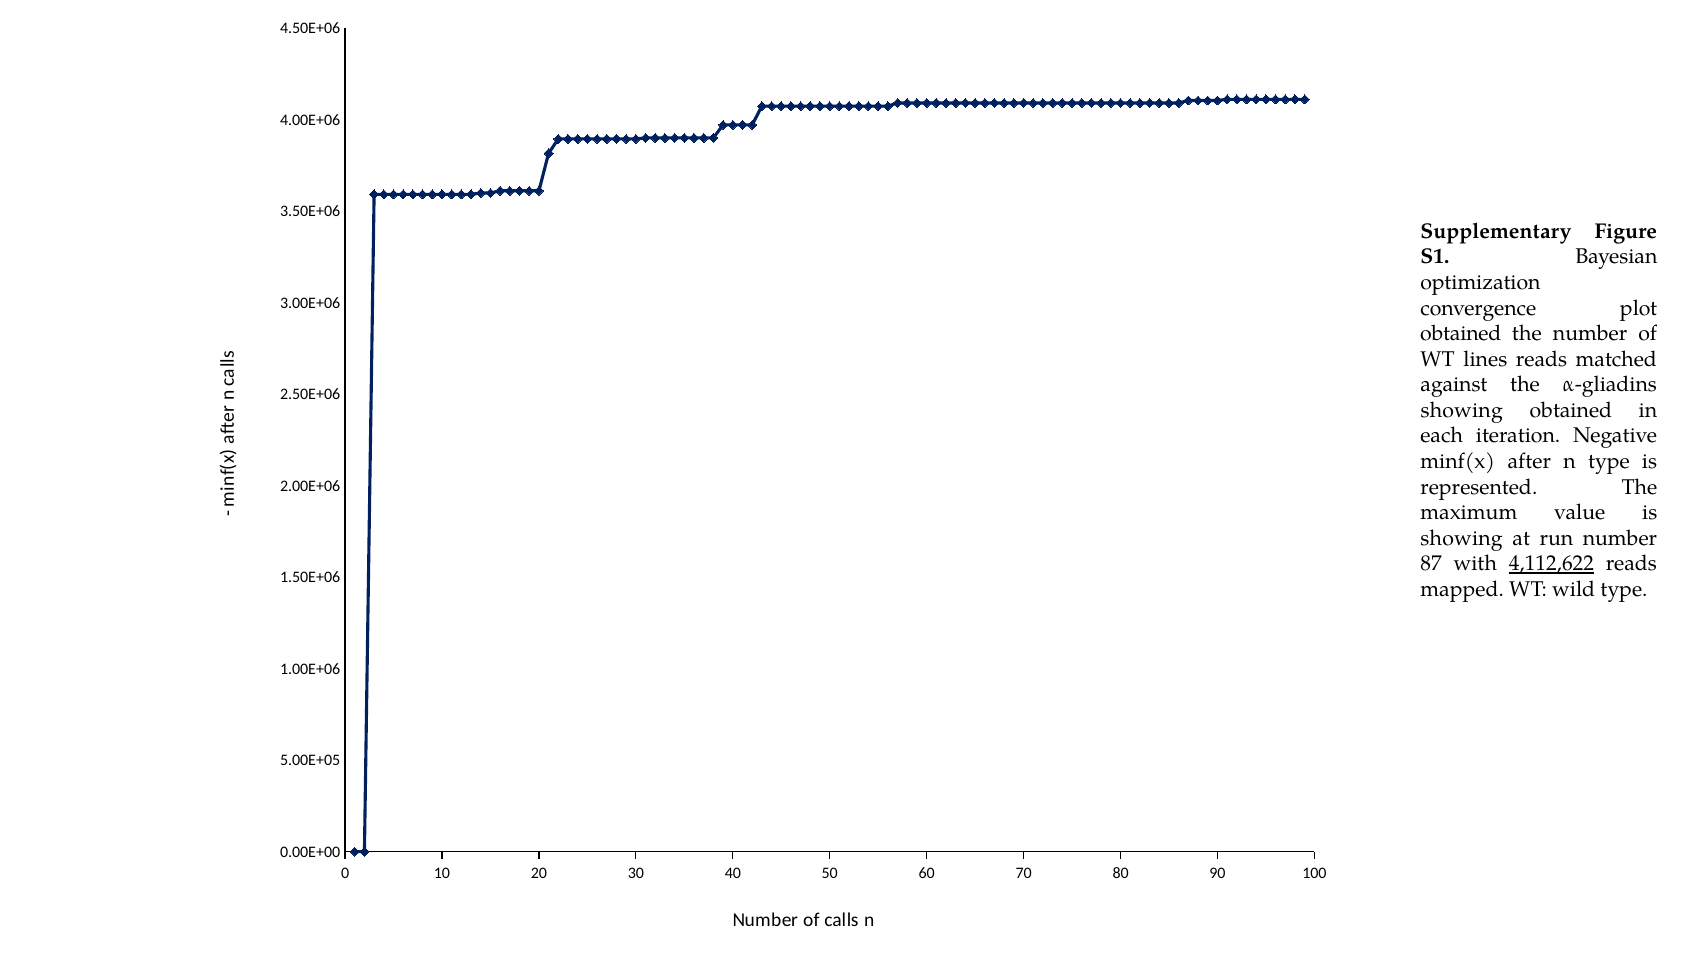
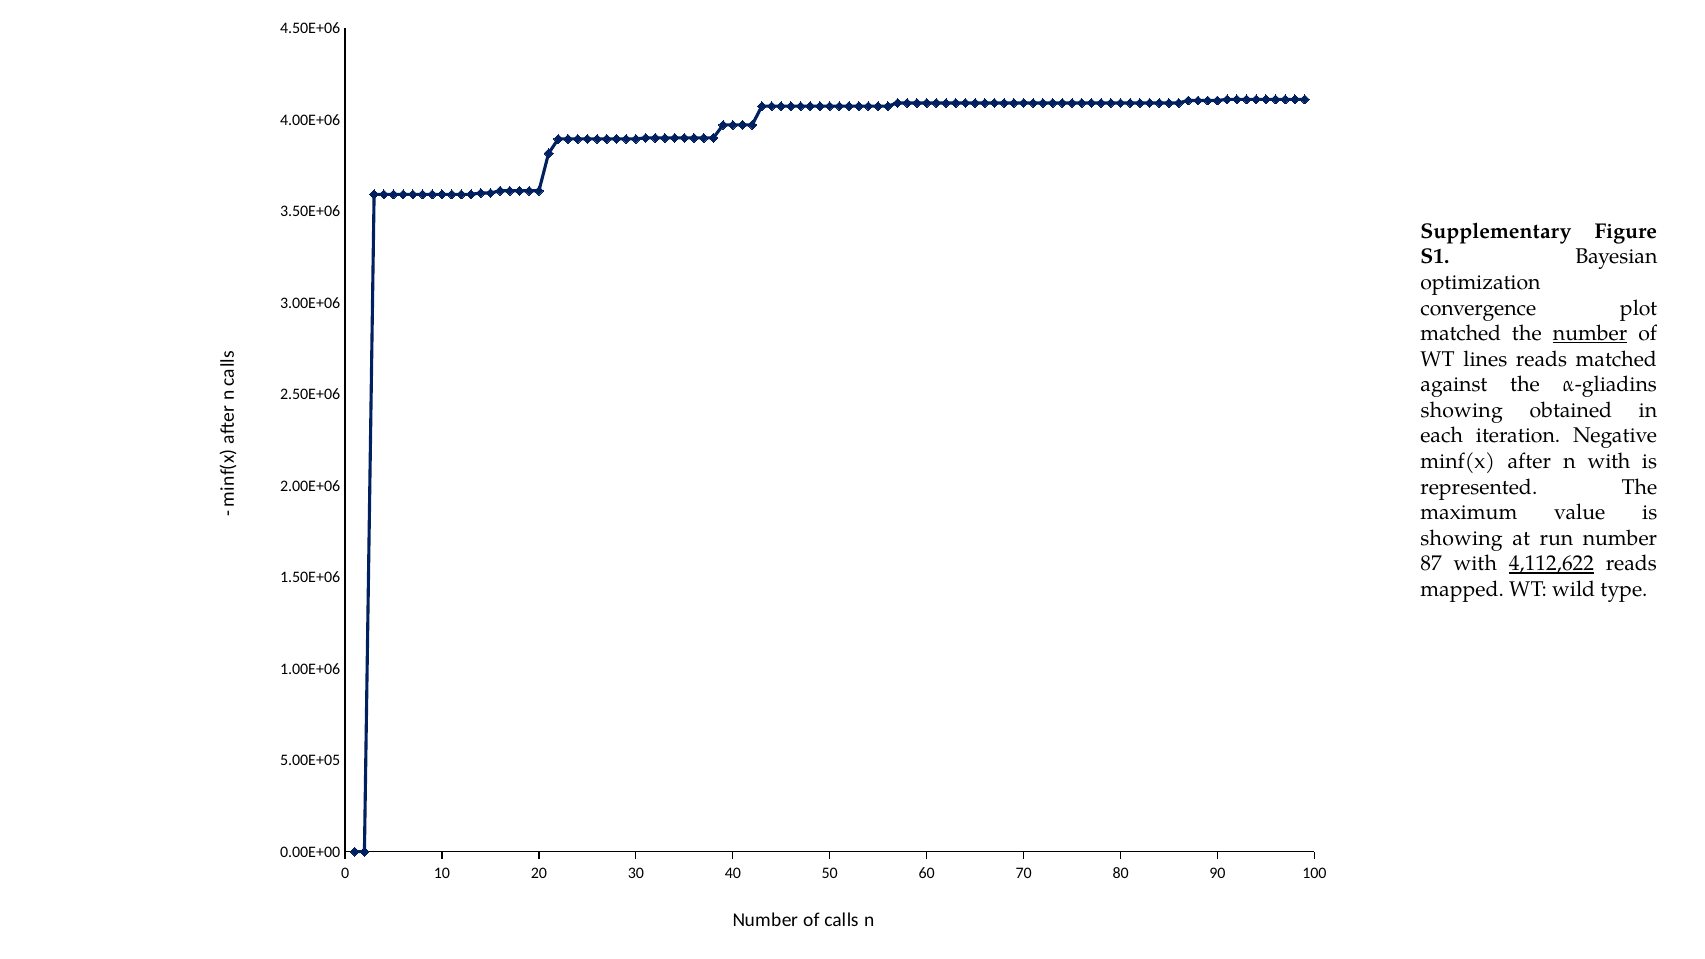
obtained: obtained -> matched (1461, 334)
number underline: none -> present (1590, 334)
n type: type -> with (1609, 462)
